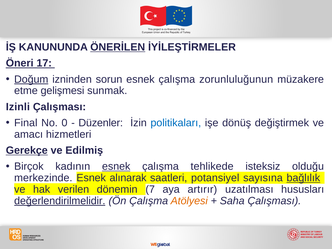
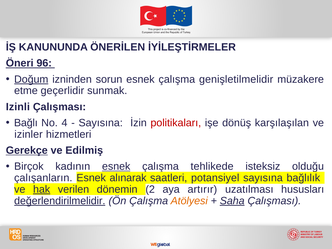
ÖNERİLEN underline: present -> none (118, 47)
17: 17 -> 96 (44, 63)
zorunluluğunun: zorunluluğunun -> genişletilmelidir (236, 79)
gelişmesi: gelişmesi -> geçerlidir (62, 91)
Final: Final -> Bağlı (26, 123)
0: 0 -> 4 (64, 123)
Düzenler: Düzenler -> Sayısına (101, 123)
politikaları colour: blue -> red (176, 123)
değiştirmek: değiştirmek -> karşılaşılan (282, 123)
amacı: amacı -> izinler (29, 134)
merkezinde: merkezinde -> çalışanların (43, 178)
bağlılık underline: present -> none (303, 178)
hak underline: none -> present (42, 189)
7: 7 -> 2 (150, 189)
Saha underline: none -> present (232, 201)
